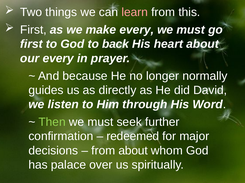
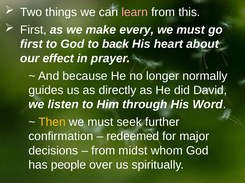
our every: every -> effect (58, 59)
Then colour: light green -> yellow (52, 123)
from about: about -> midst (133, 151)
palace: palace -> people (69, 165)
